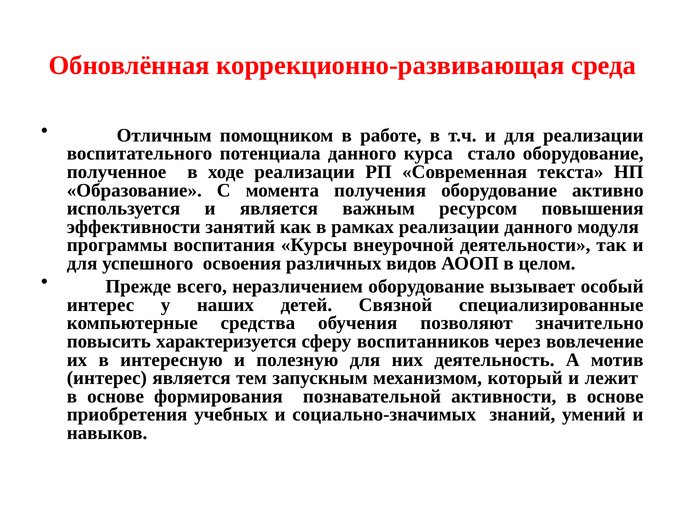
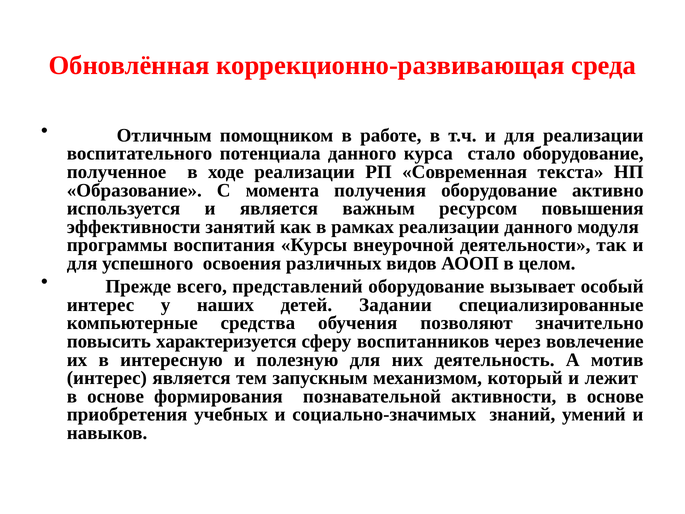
неразличением: неразличением -> представлений (298, 286)
Связной: Связной -> Задании (395, 305)
